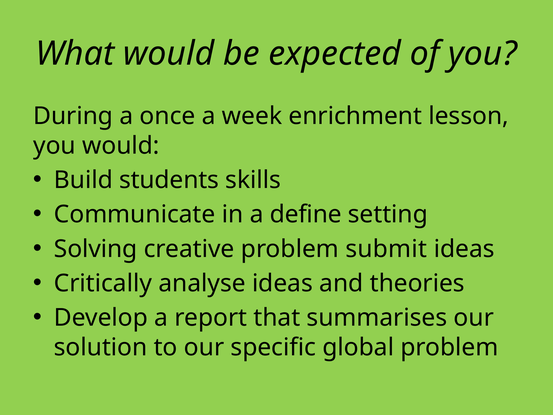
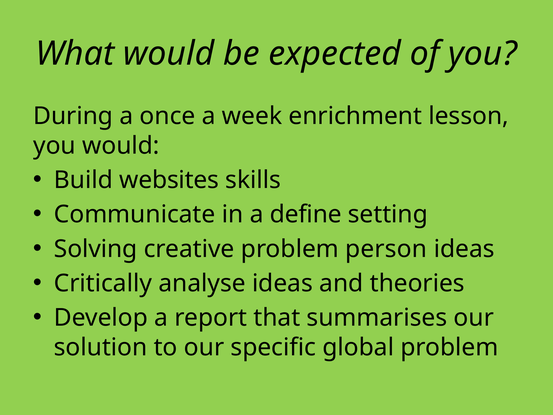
students: students -> websites (169, 180)
submit: submit -> person (386, 249)
